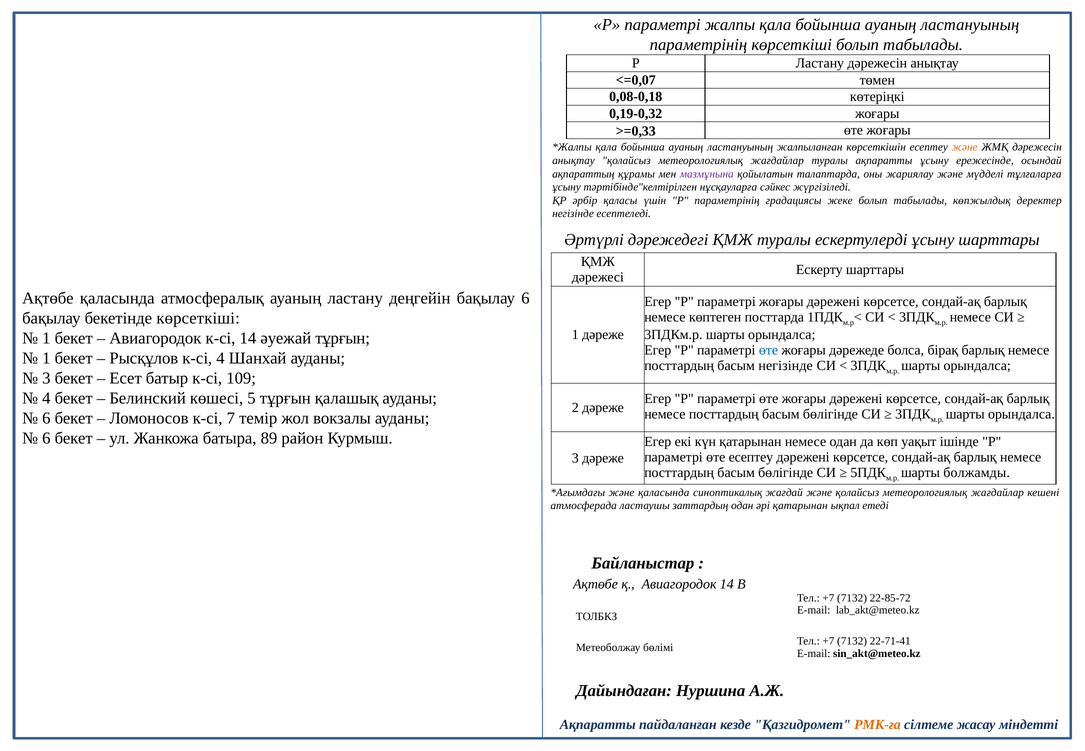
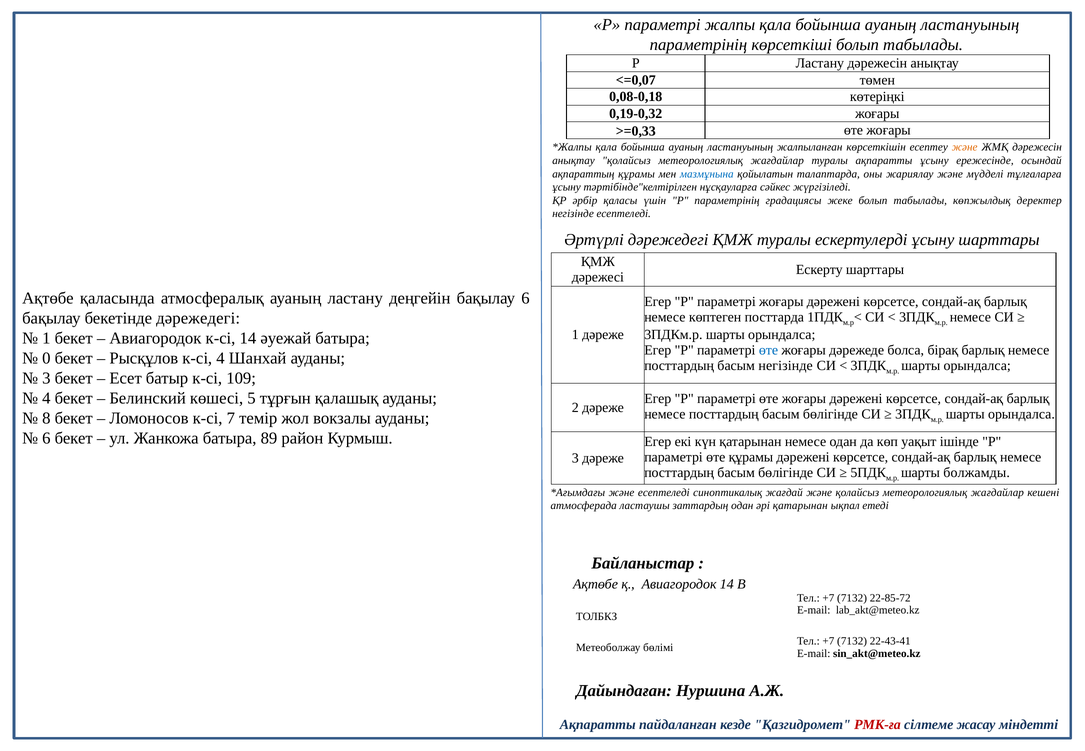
мазмұнына colour: purple -> blue (707, 174)
бекетінде көрсеткіші: көрсеткіші -> дәрежедегі (198, 318)
әуежай тұрғын: тұрғын -> батыра (343, 338)
1: 1 -> 0 (46, 358)
6: 6 -> 8 (46, 418)
өте есептеу: есептеу -> құрамы (751, 457)
және қаласында: қаласында -> есептеледі (664, 493)
22-71-41: 22-71-41 -> 22-43-41 (890, 641)
РМК-ға colour: orange -> red (878, 725)
